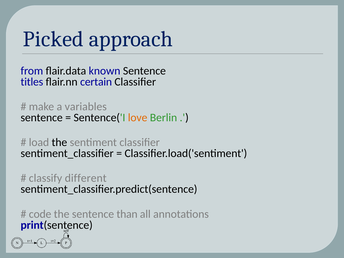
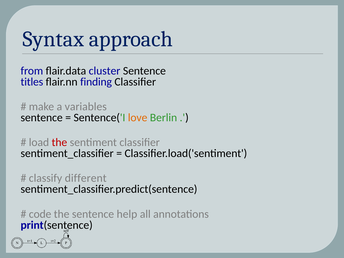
Picked: Picked -> Syntax (53, 39)
known: known -> cluster (105, 71)
certain: certain -> finding (96, 82)
the colour: black -> red (59, 142)
than: than -> help (127, 214)
